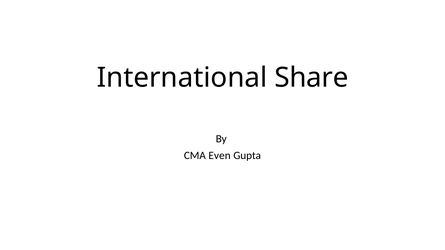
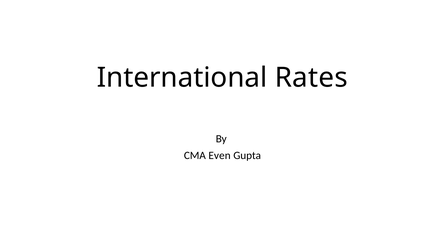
Share: Share -> Rates (311, 78)
